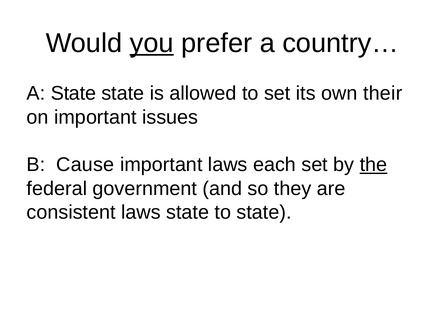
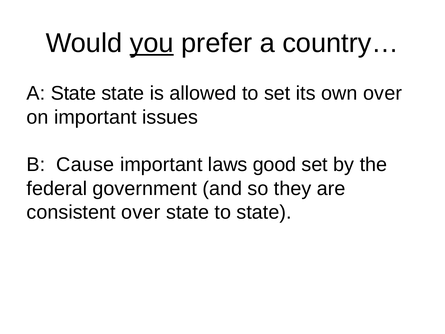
own their: their -> over (383, 93)
each: each -> good (275, 165)
the underline: present -> none (373, 165)
consistent laws: laws -> over (141, 212)
